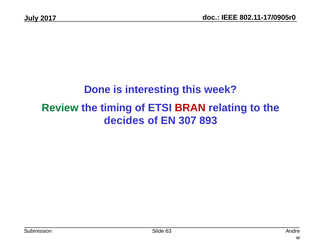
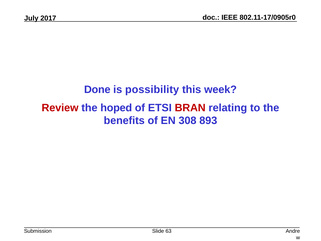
interesting: interesting -> possibility (152, 90)
Review colour: green -> red (60, 108)
timing: timing -> hoped (116, 108)
decides: decides -> benefits (124, 121)
307: 307 -> 308 (187, 121)
